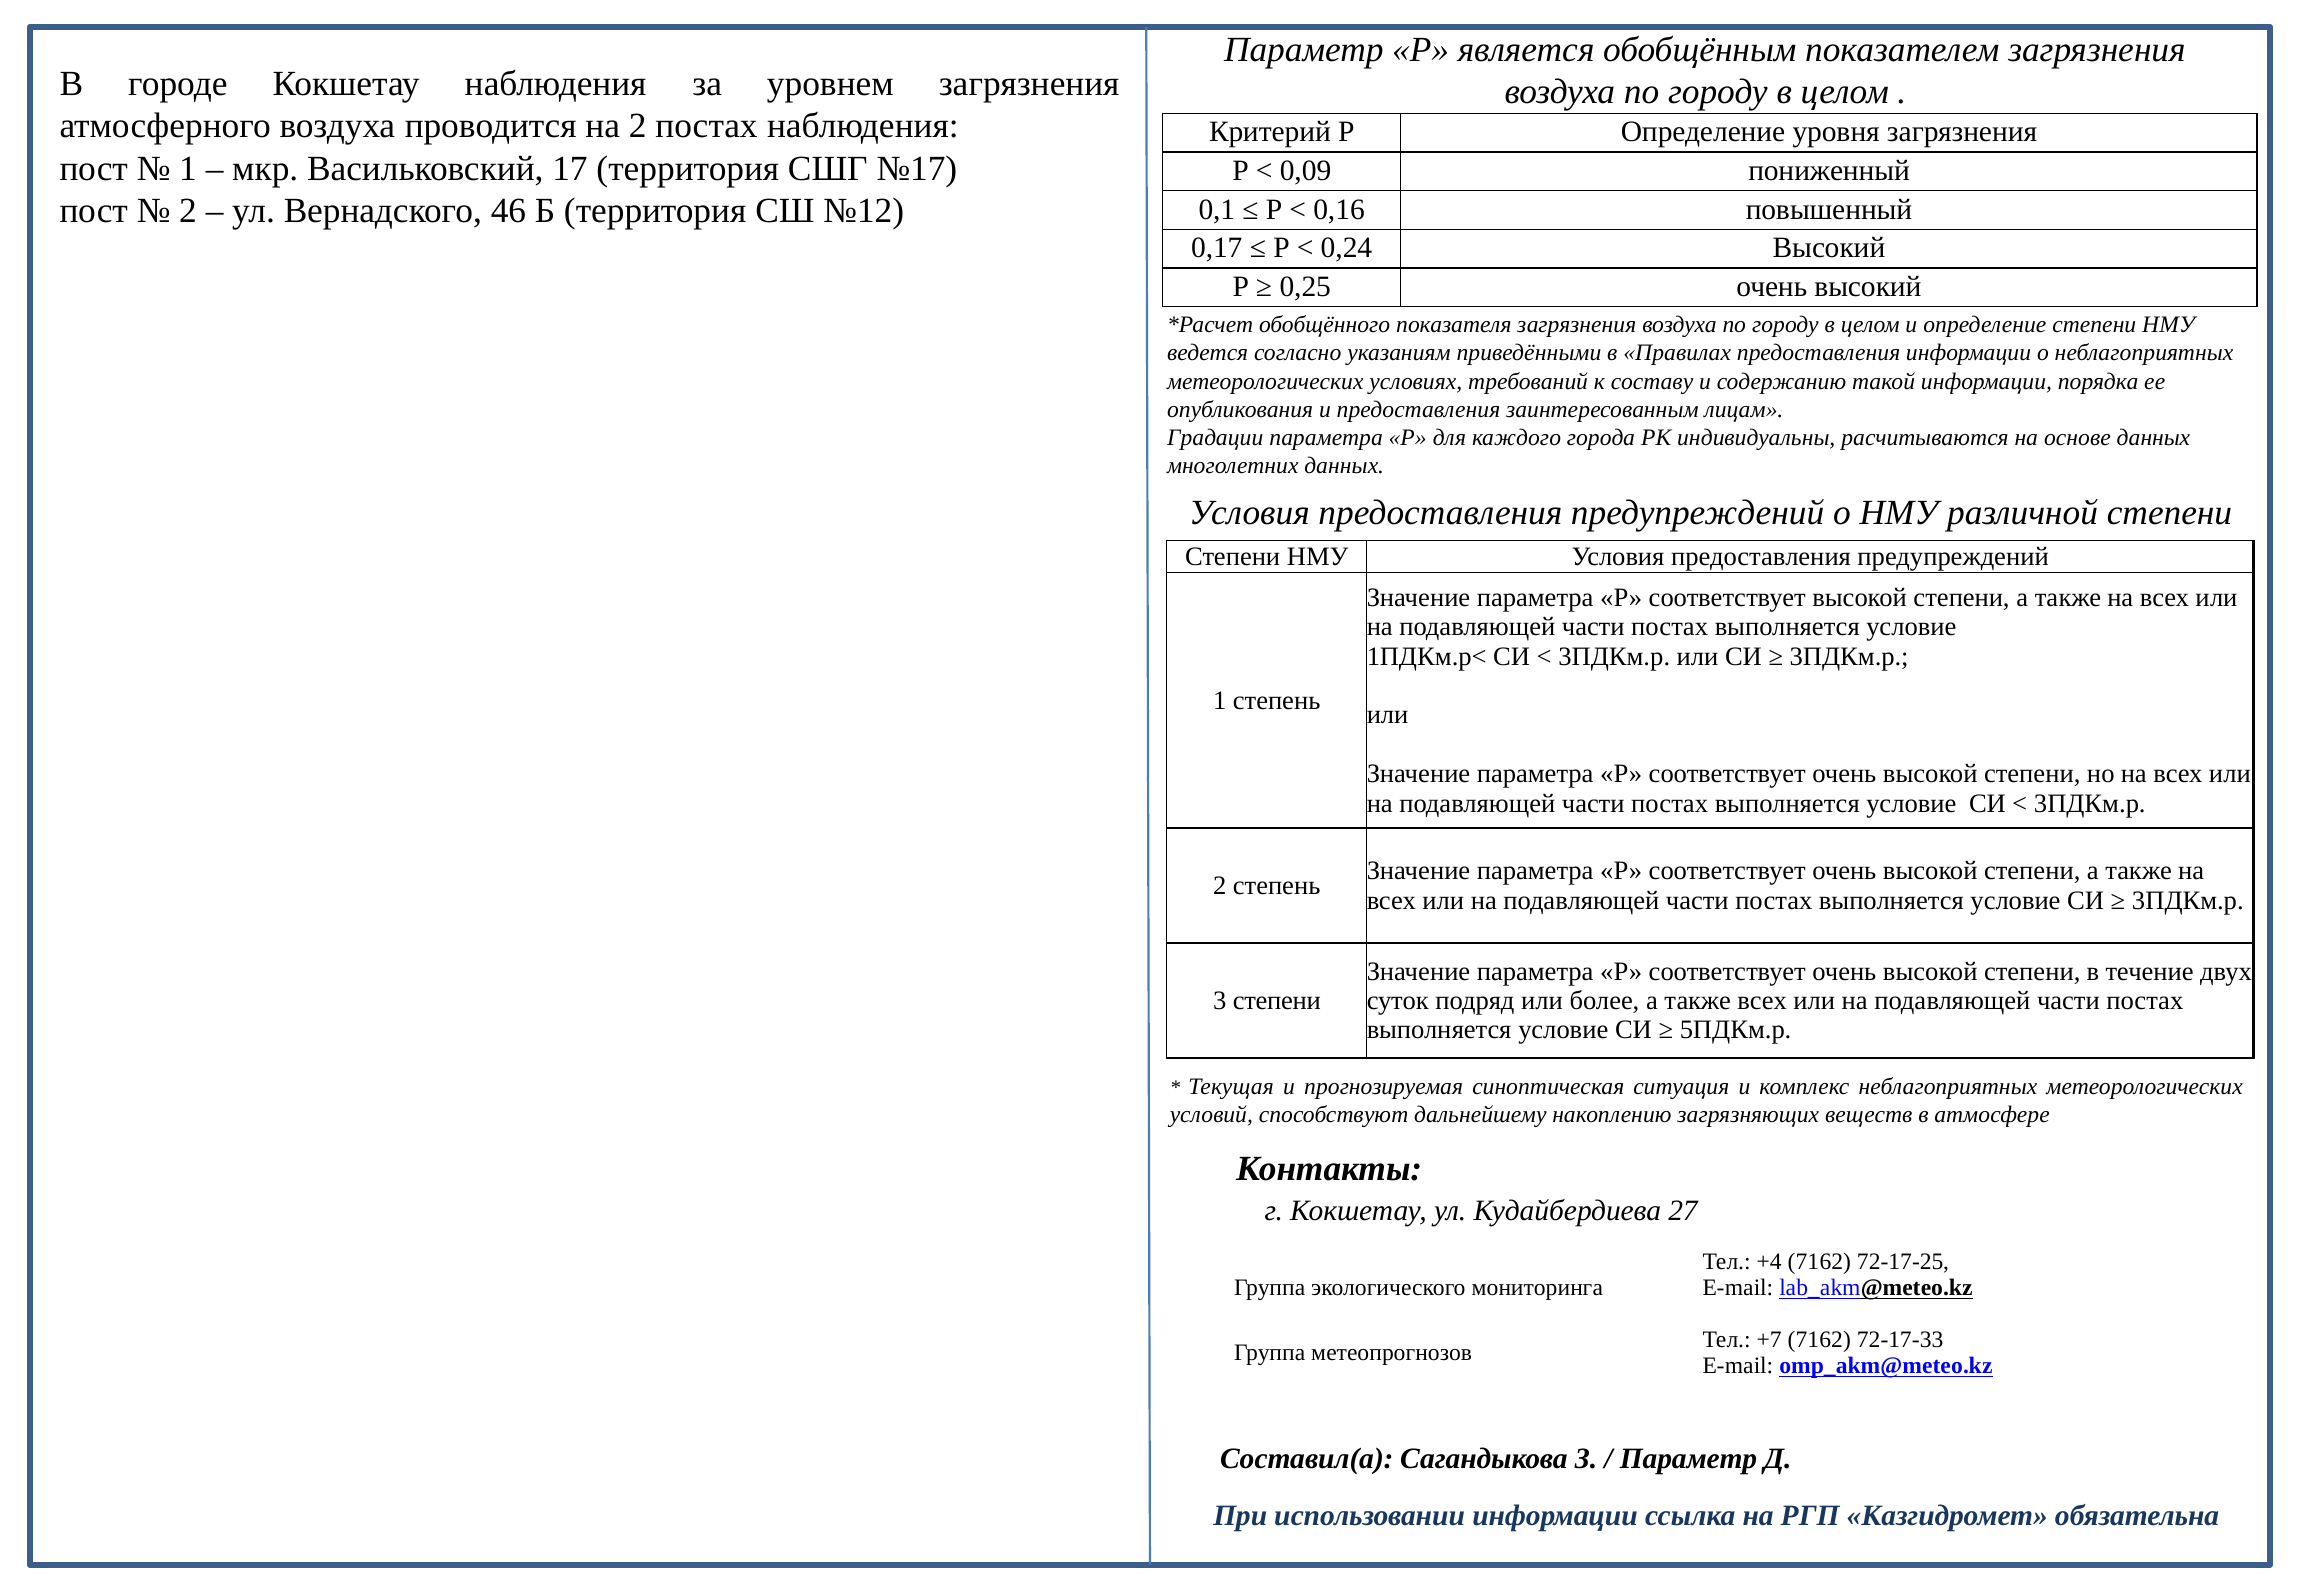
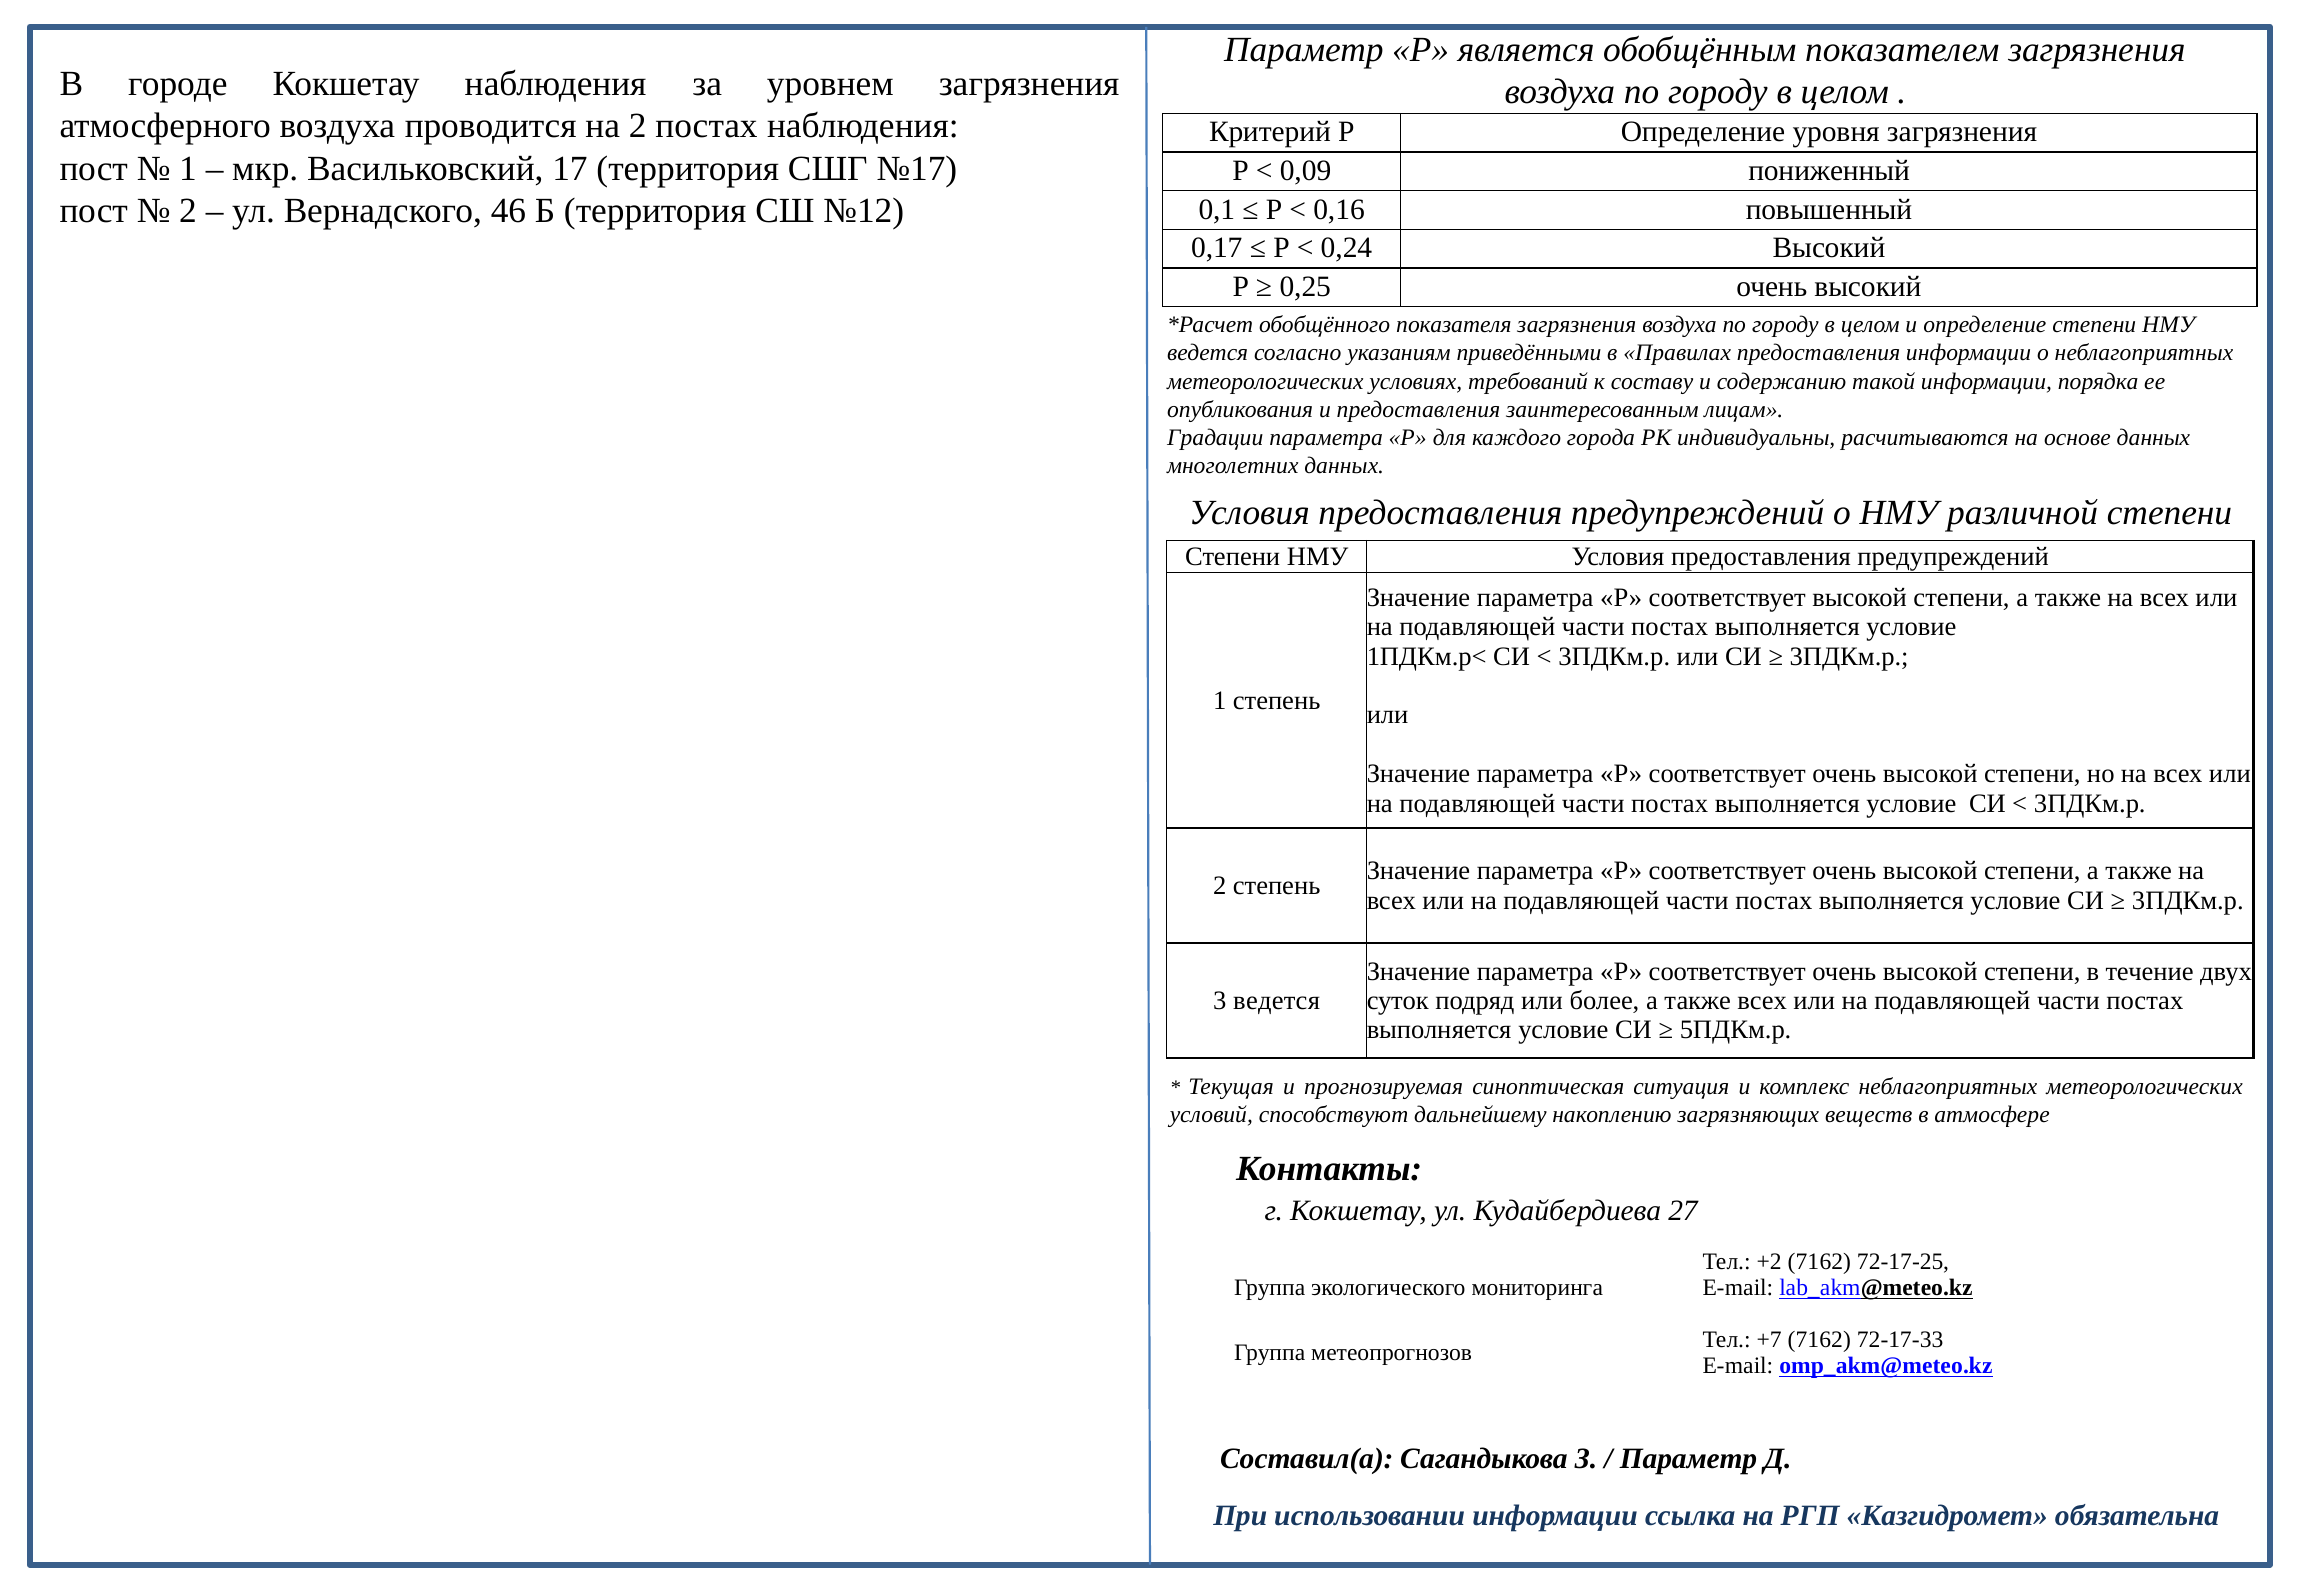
3 степени: степени -> ведется (1277, 1001)
+4: +4 -> +2 (1769, 1262)
